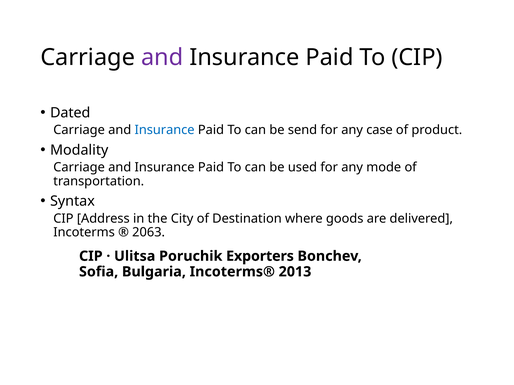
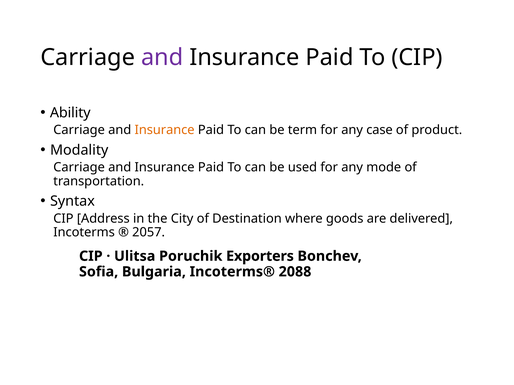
Dated: Dated -> Ability (70, 113)
Insurance colour: blue -> orange (165, 130)
send: send -> term (302, 130)
2063: 2063 -> 2057 (149, 233)
2013: 2013 -> 2088 (295, 272)
